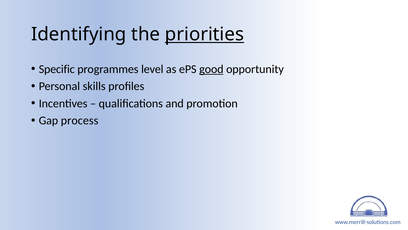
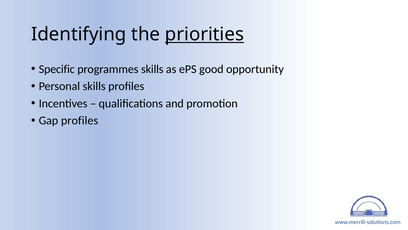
programmes level: level -> skills (152, 69)
good underline: present -> none (211, 69)
Gap process: process -> profiles (80, 120)
